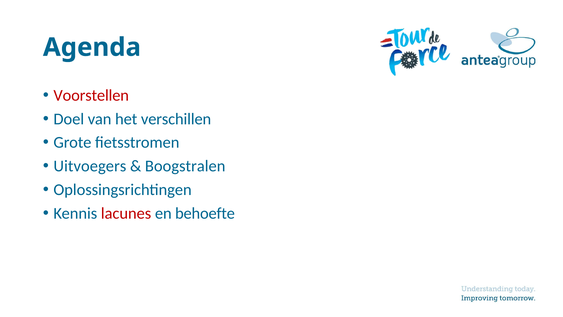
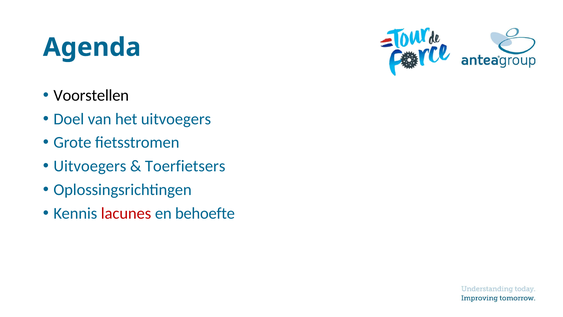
Voorstellen colour: red -> black (91, 95)
het verschillen: verschillen -> uitvoegers (176, 119)
Boogstralen: Boogstralen -> Toerfietsers (185, 166)
